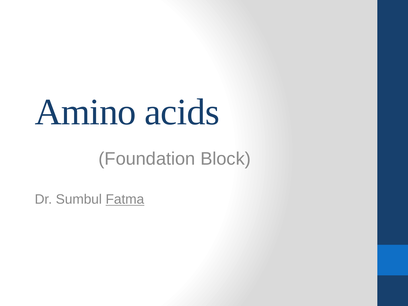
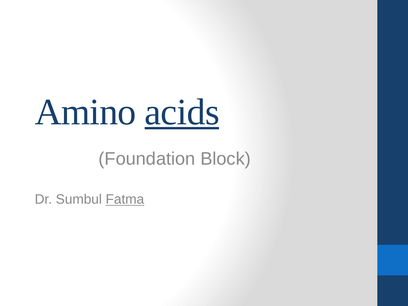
acids underline: none -> present (182, 112)
